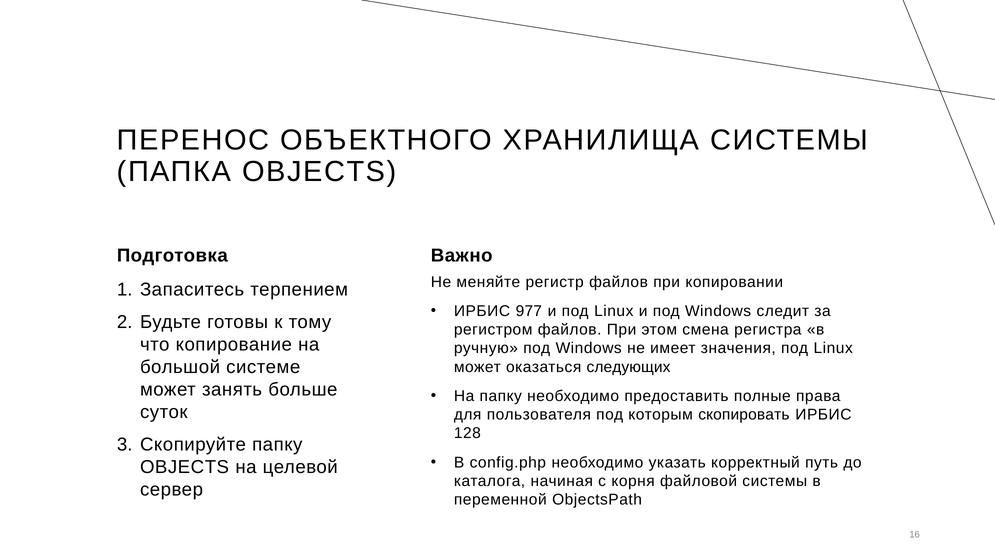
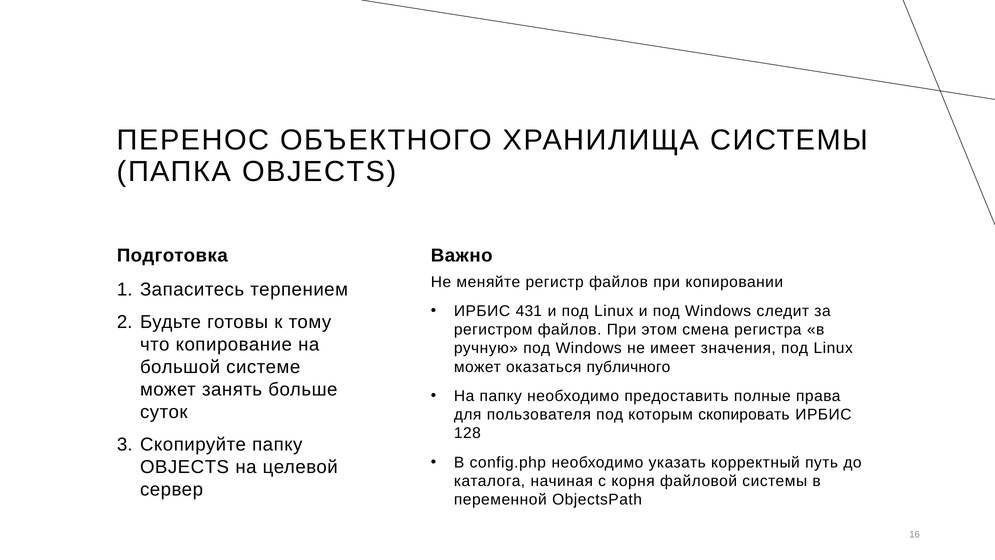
977: 977 -> 431 (529, 311)
следующих: следующих -> публичного (628, 367)
